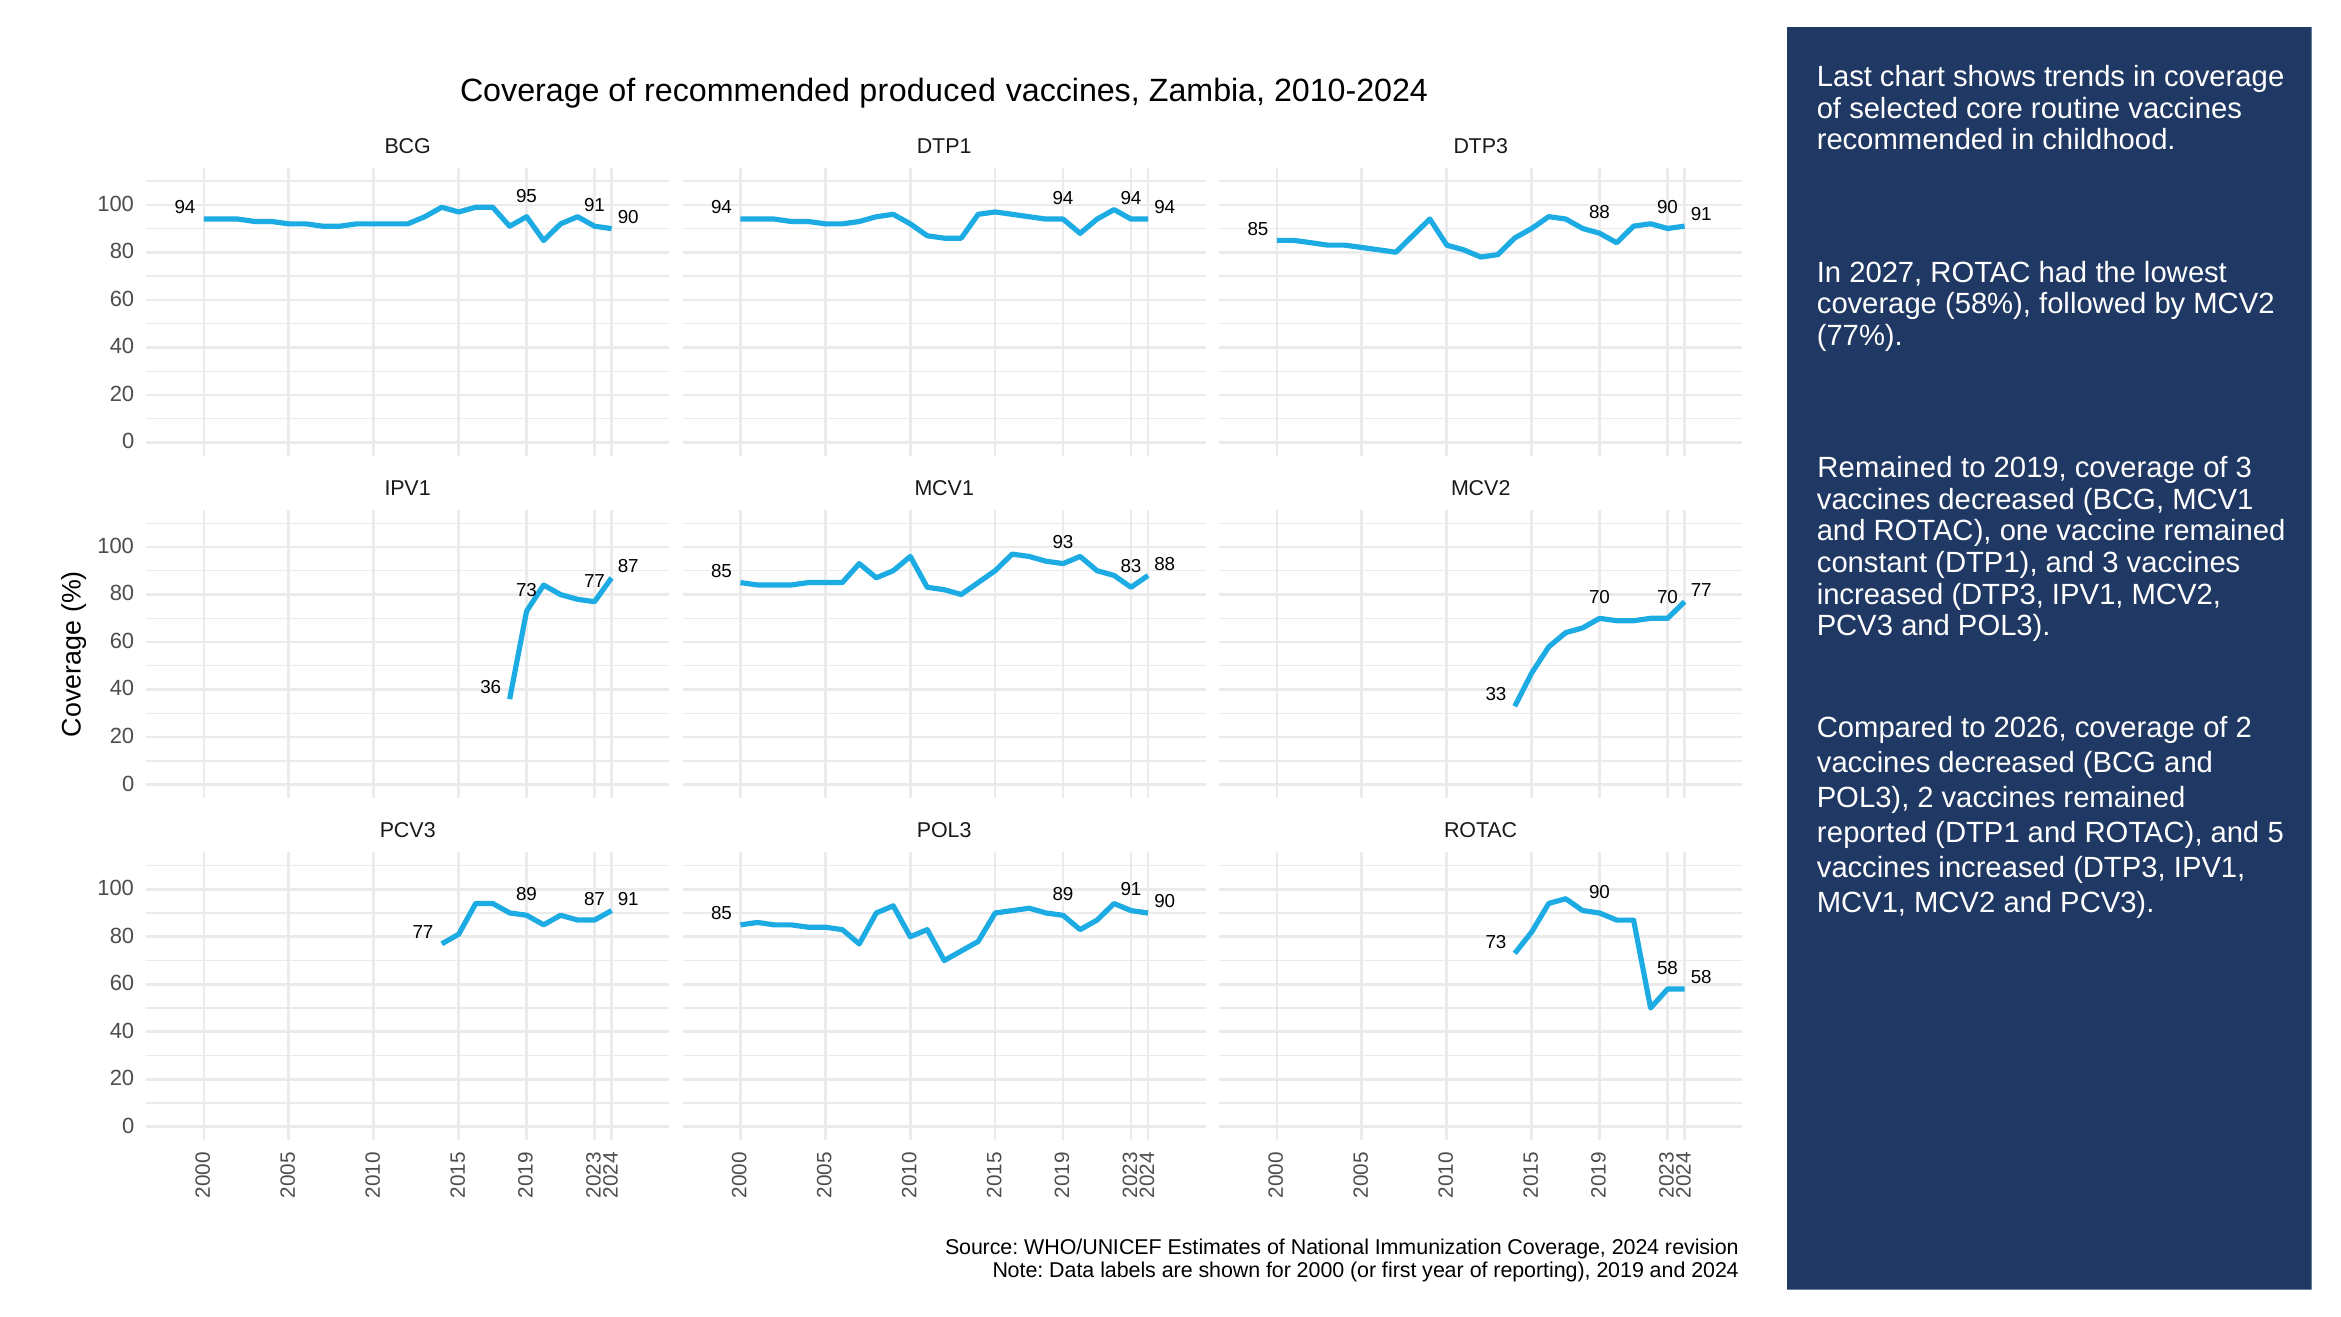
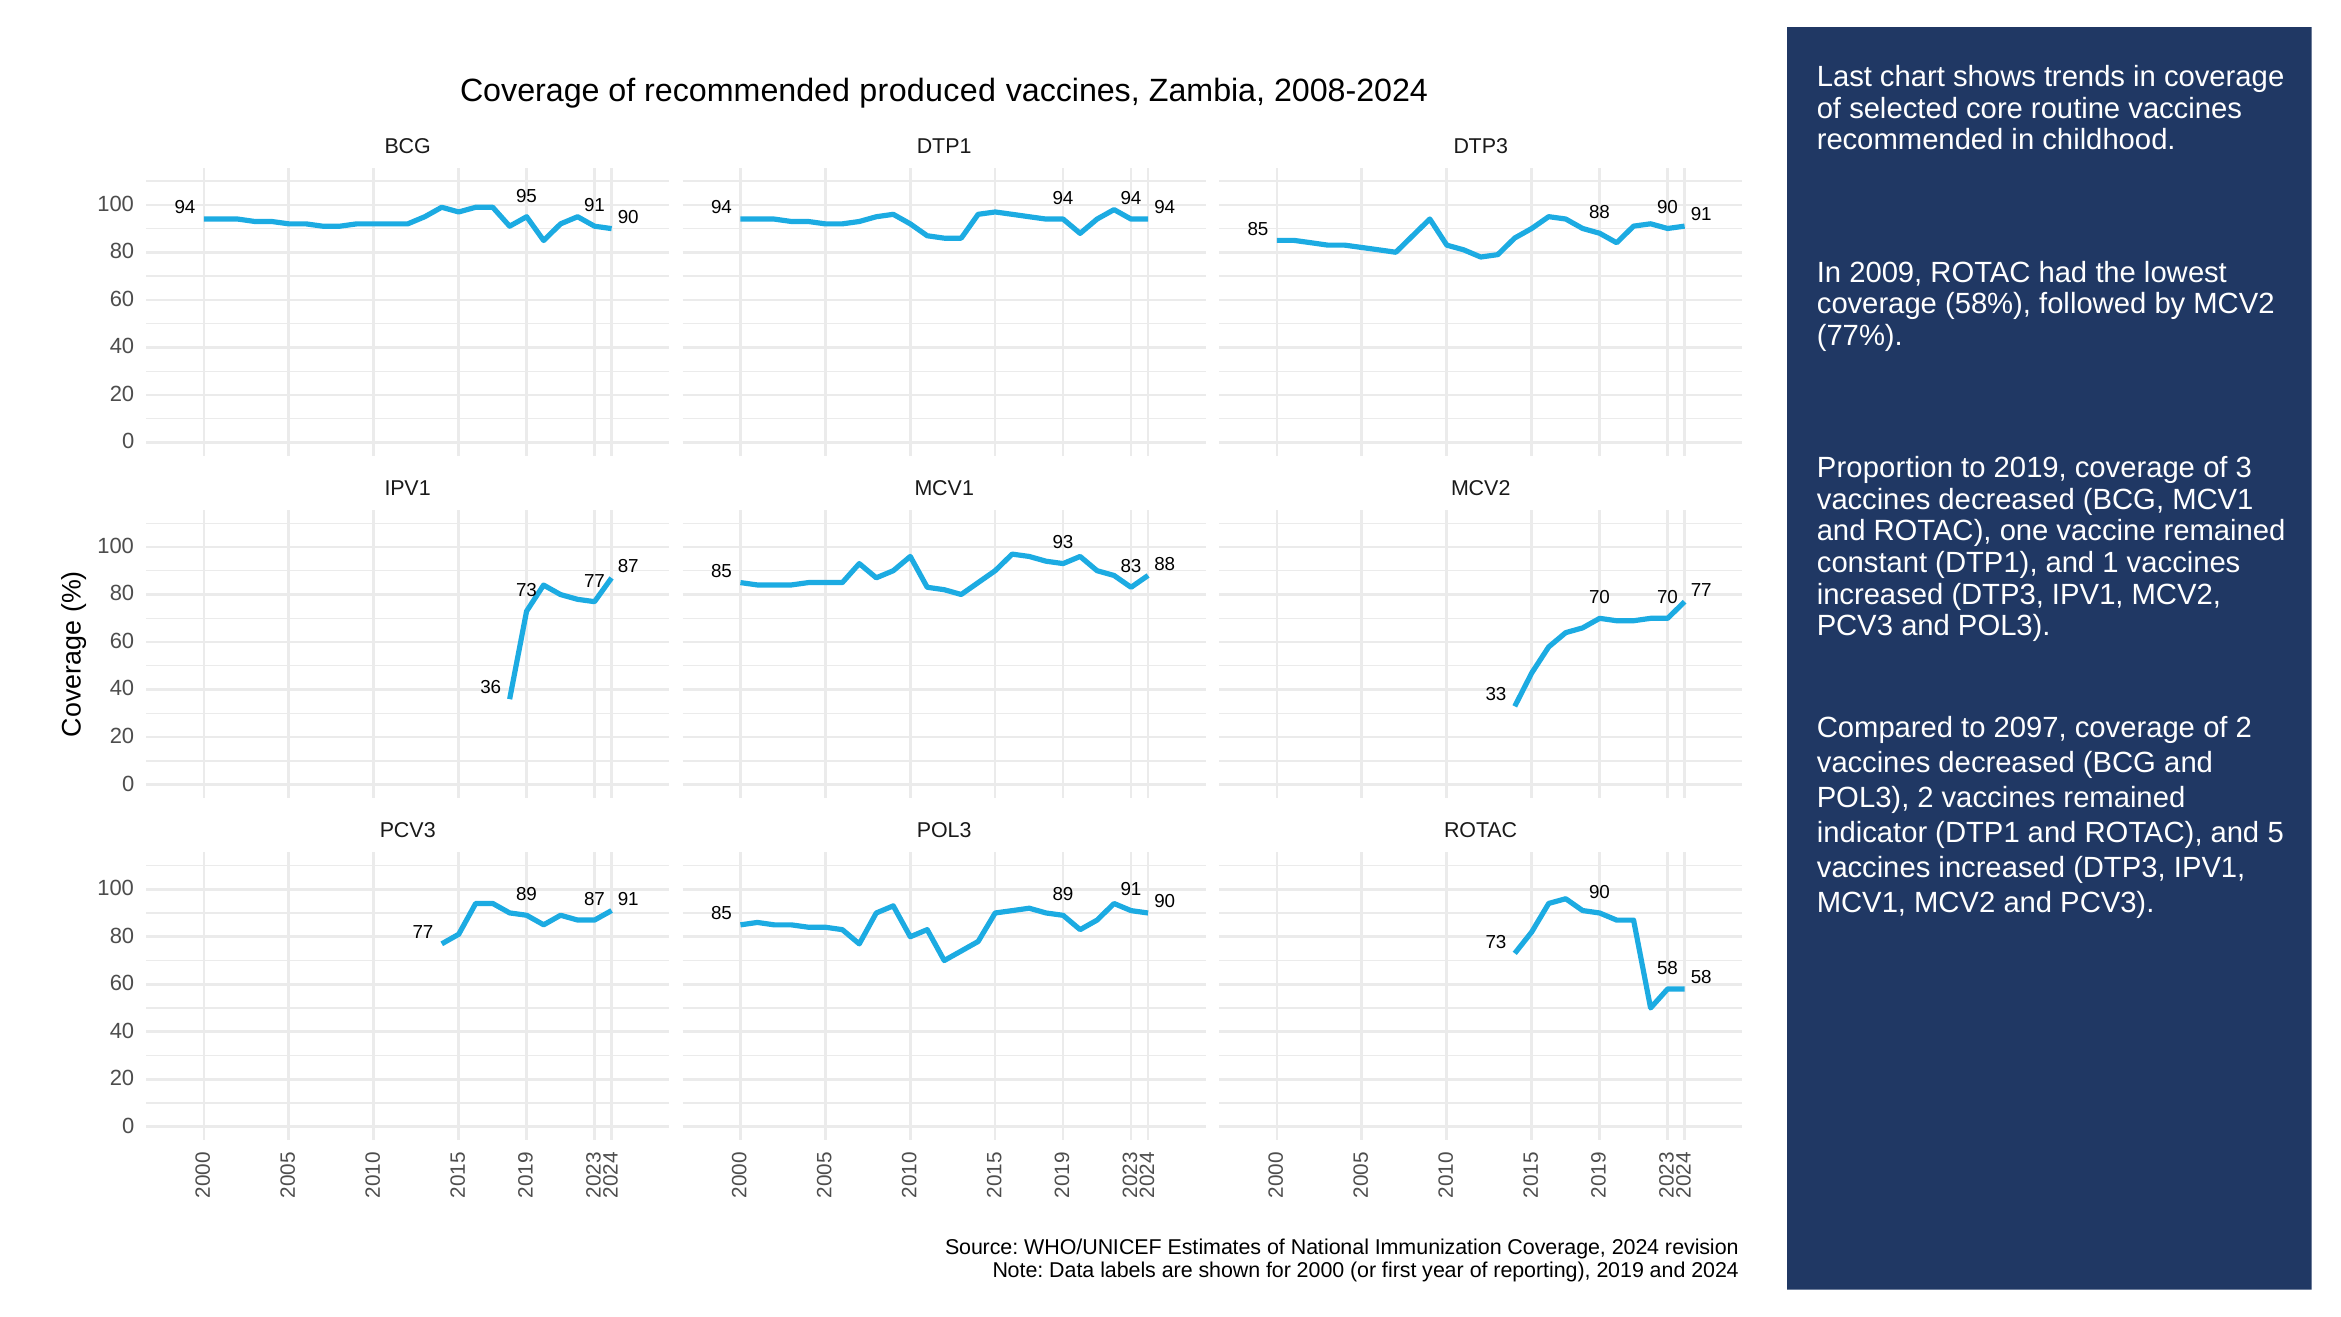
2010-2024: 2010-2024 -> 2008-2024 (1351, 91)
2027: 2027 -> 2009 (1886, 272)
Remained: Remained -> Proportion (1885, 468)
and 3: 3 -> 1 (2111, 563)
2026: 2026 -> 2097 (2030, 728)
reported: reported -> indicator (1872, 833)
